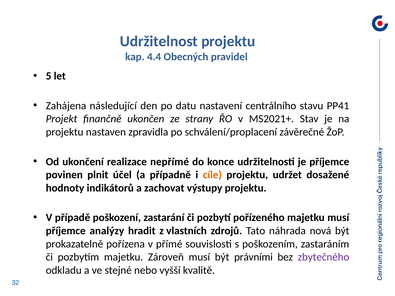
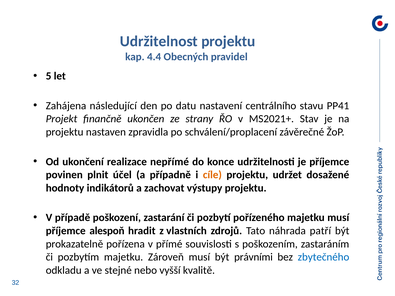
analýzy: analýzy -> alespoň (107, 231)
nová: nová -> patří (320, 231)
zbytečného colour: purple -> blue (324, 257)
